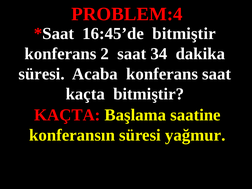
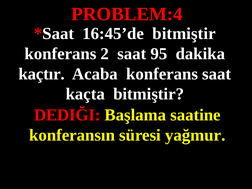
34: 34 -> 95 (159, 54)
süresi: süresi -> kaçtır (42, 74)
KAÇTA: KAÇTA -> DEDIĞI (67, 115)
